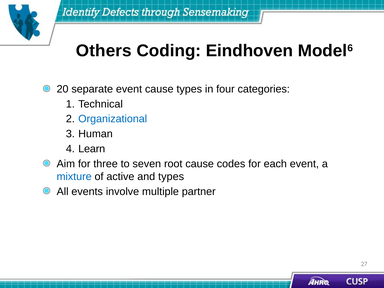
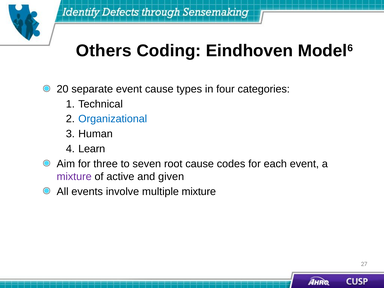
mixture colour: blue -> purple (74, 177)
and types: types -> given (171, 177)
multiple partner: partner -> mixture (199, 192)
